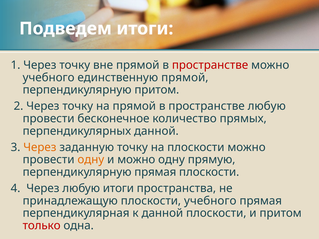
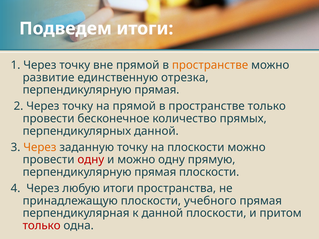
пространстве colour: red -> orange (210, 65)
учебного: учебного -> развитие (49, 78)
единственную прямой: прямой -> отрезка (185, 78)
притом: притом -> прямая (157, 90)
пространстве любую: любую -> только (267, 106)
одну colour: orange -> red (91, 160)
